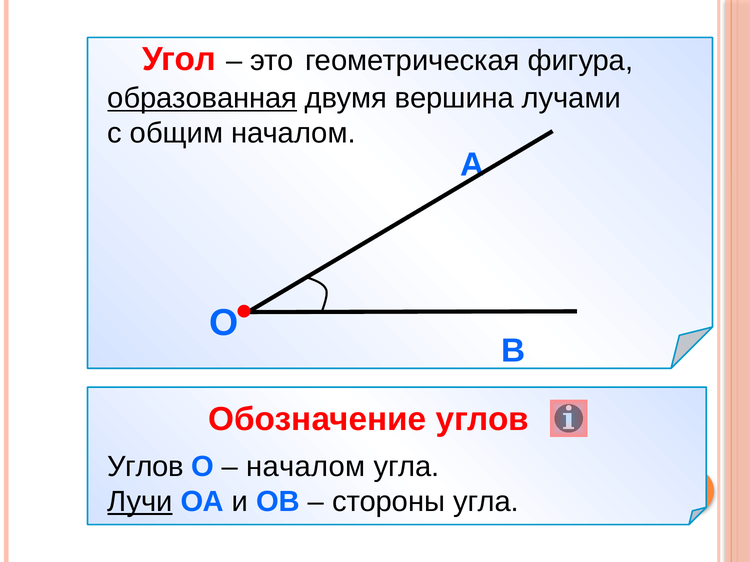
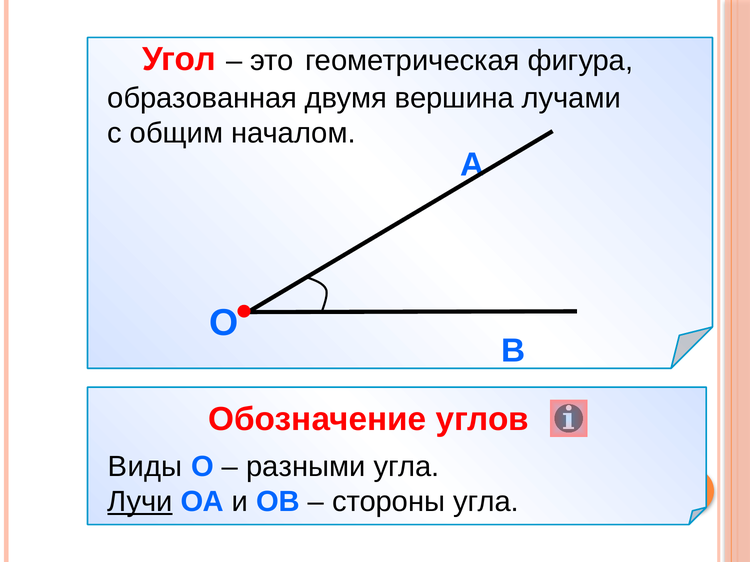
образованная underline: present -> none (202, 98)
Углов: Углов -> Виды (145, 467)
началом: началом -> разными (306, 467)
